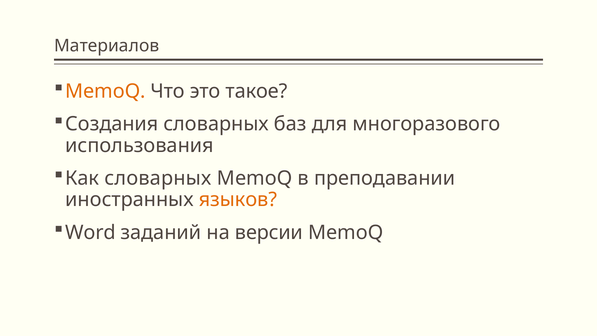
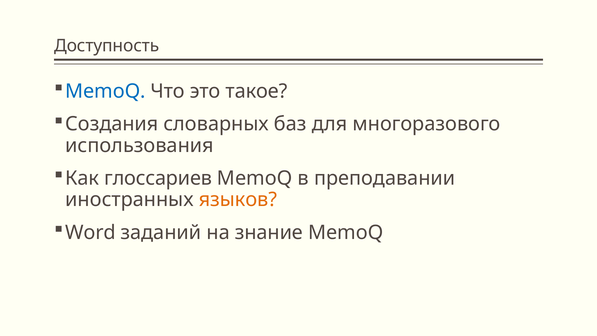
Материалов: Материалов -> Доступность (107, 46)
MemoQ colour: orange -> blue (105, 91)
Как словарных: словарных -> глоссариев (158, 178)
версии: версии -> знание (269, 232)
